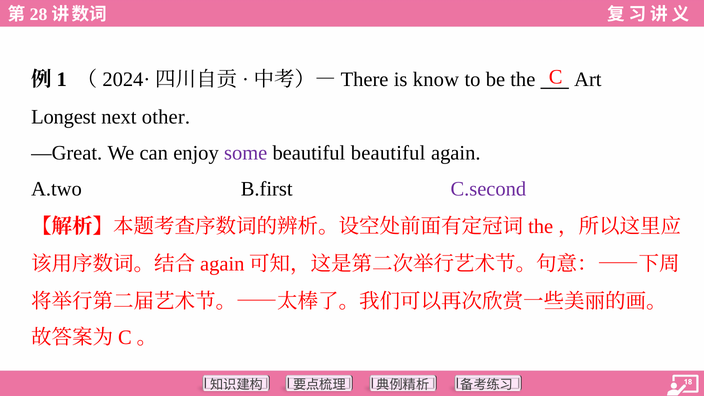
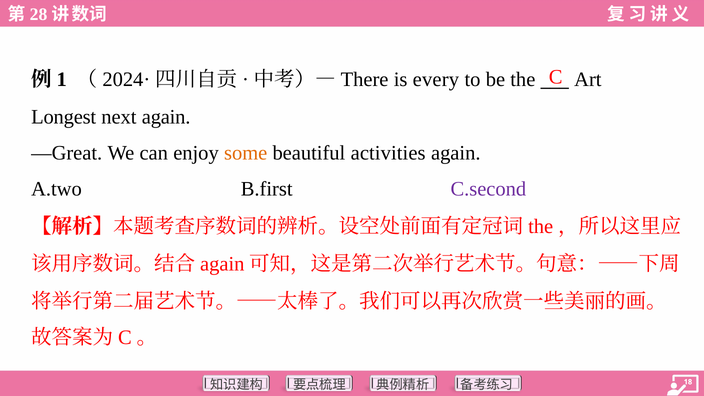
know: know -> every (436, 79)
next other: other -> again (166, 117)
some colour: purple -> orange (246, 153)
beautiful beautiful: beautiful -> activities (388, 153)
